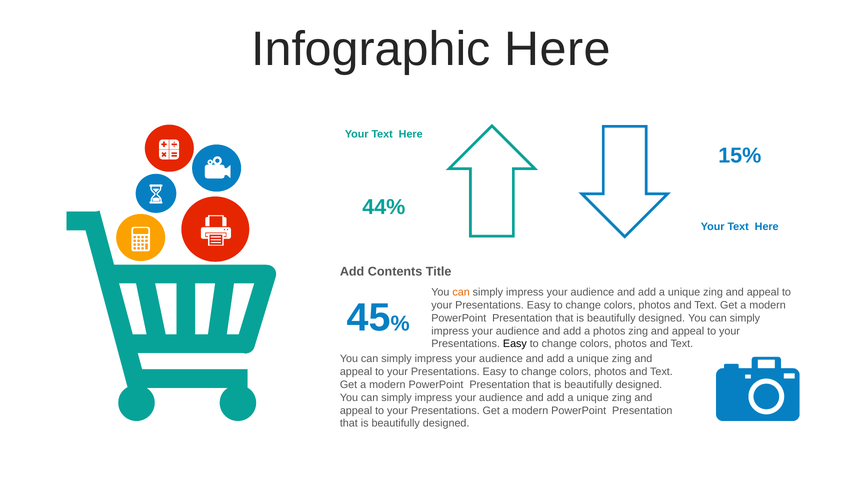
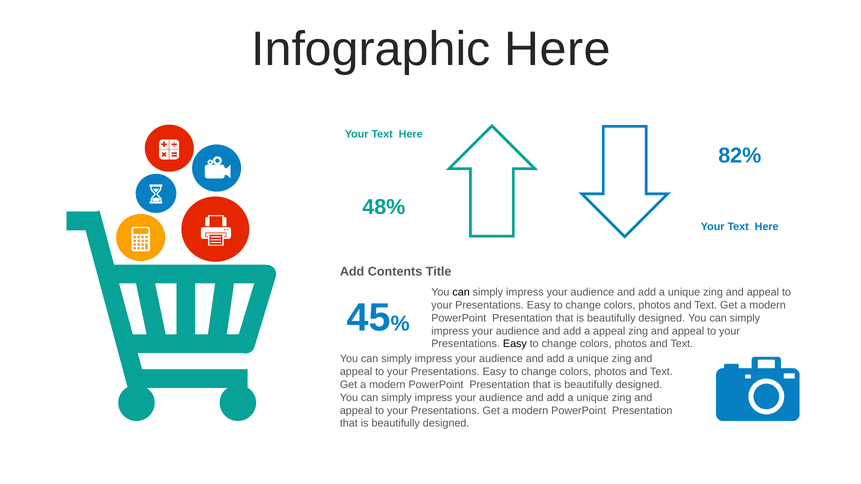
15%: 15% -> 82% (740, 156)
44%: 44% -> 48% (384, 207)
can colour: orange -> black (461, 292)
a photos: photos -> appeal (609, 331)
